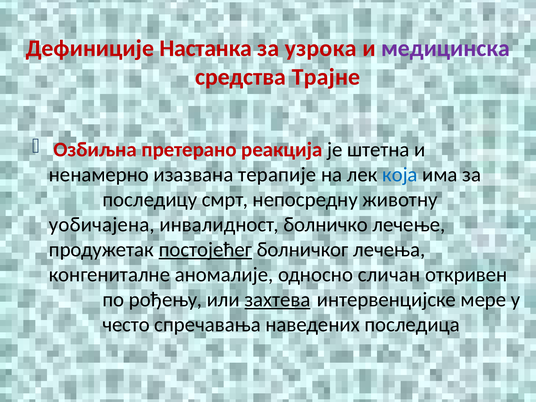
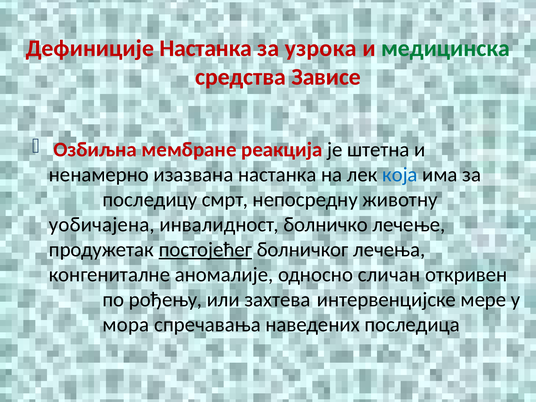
медицинска colour: purple -> green (445, 48)
Трајне: Трајне -> Зависе (326, 77)
претерано: претерано -> мембране (189, 149)
изазвана терапије: терапије -> настанка (277, 175)
захтева underline: present -> none (278, 300)
често: често -> мора (126, 325)
